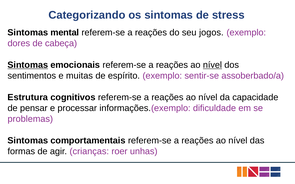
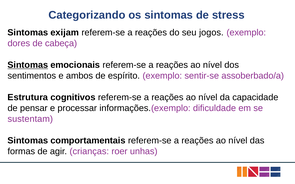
mental: mental -> exijam (65, 33)
nível underline: present -> none (212, 65)
muitas: muitas -> ambos (80, 76)
problemas: problemas -> sustentam (30, 119)
